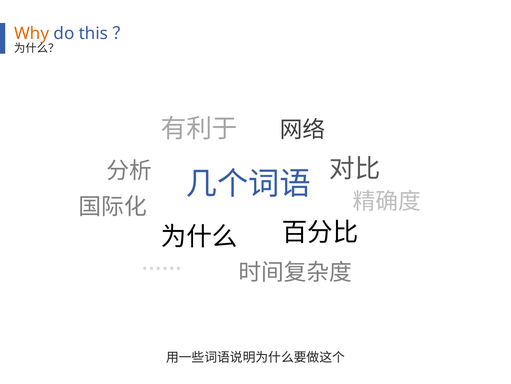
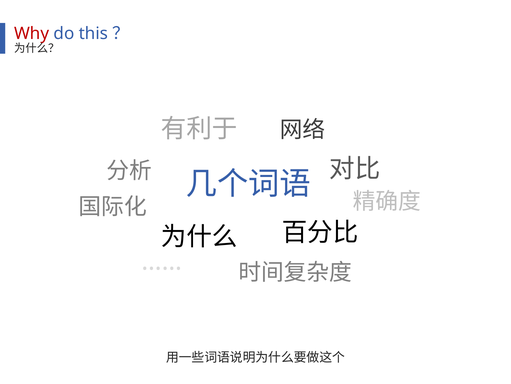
Why colour: orange -> red (32, 34)
